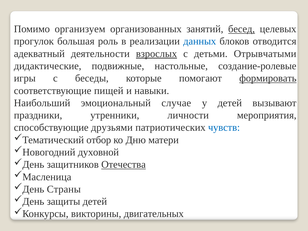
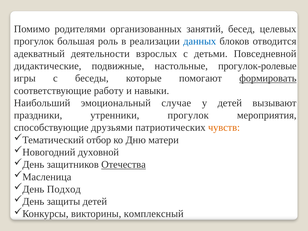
организуем: организуем -> родителями (80, 29)
бесед underline: present -> none (242, 29)
взрослых underline: present -> none (156, 54)
Отрывчатыми: Отрывчатыми -> Повседневной (265, 54)
создание-ролевые: создание-ролевые -> прогулок-ролевые (257, 66)
пищей: пищей -> работу (109, 91)
утренники личности: личности -> прогулок (188, 115)
чувств colour: blue -> orange (224, 128)
Страны: Страны -> Подход (64, 189)
двигательных: двигательных -> комплексный (154, 214)
